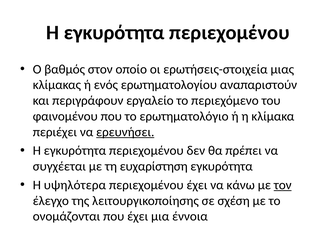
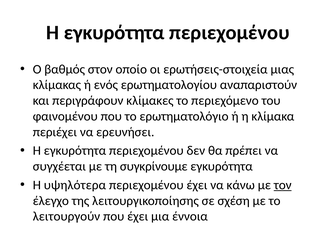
εργαλείο: εργαλείο -> κλίμακες (150, 101)
ερευνήσει underline: present -> none (125, 132)
ευχαρίστηση: ευχαρίστηση -> συγκρίνουμε (154, 166)
ονομάζονται: ονομάζονται -> λειτουργούν (66, 216)
